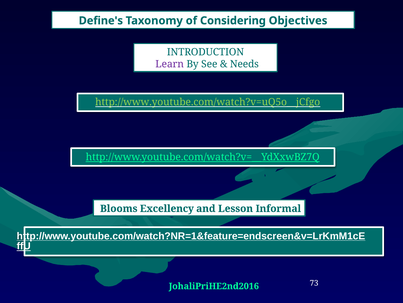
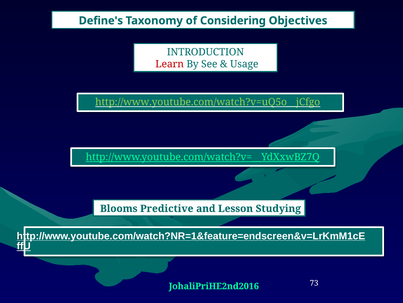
Learn colour: purple -> red (170, 64)
Needs: Needs -> Usage (244, 64)
Excellency: Excellency -> Predictive (167, 208)
Informal: Informal -> Studying (278, 208)
